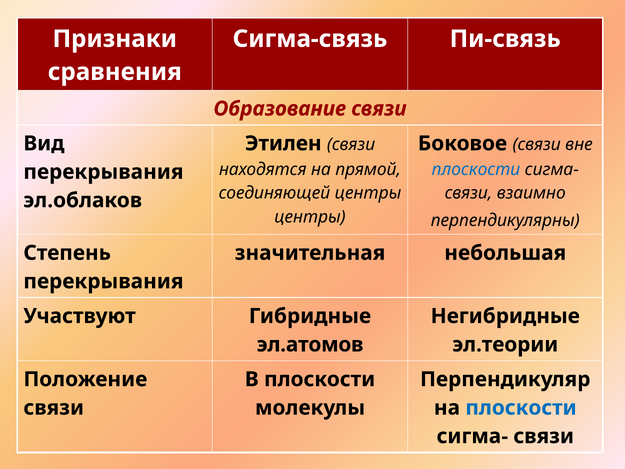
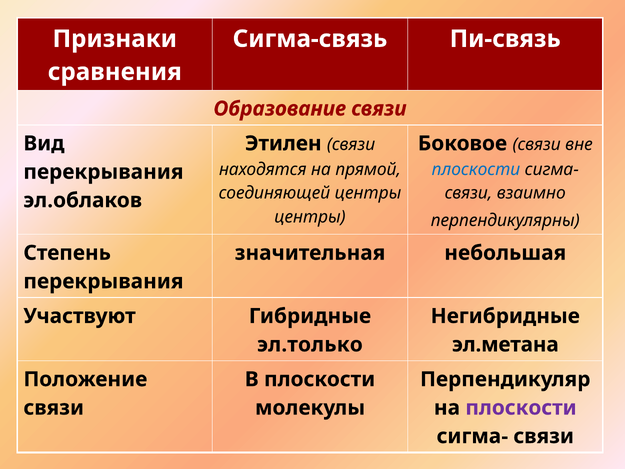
эл.атомов: эл.атомов -> эл.только (310, 344)
эл.теории: эл.теории -> эл.метана (505, 344)
плоскости colour: blue -> purple (521, 408)
